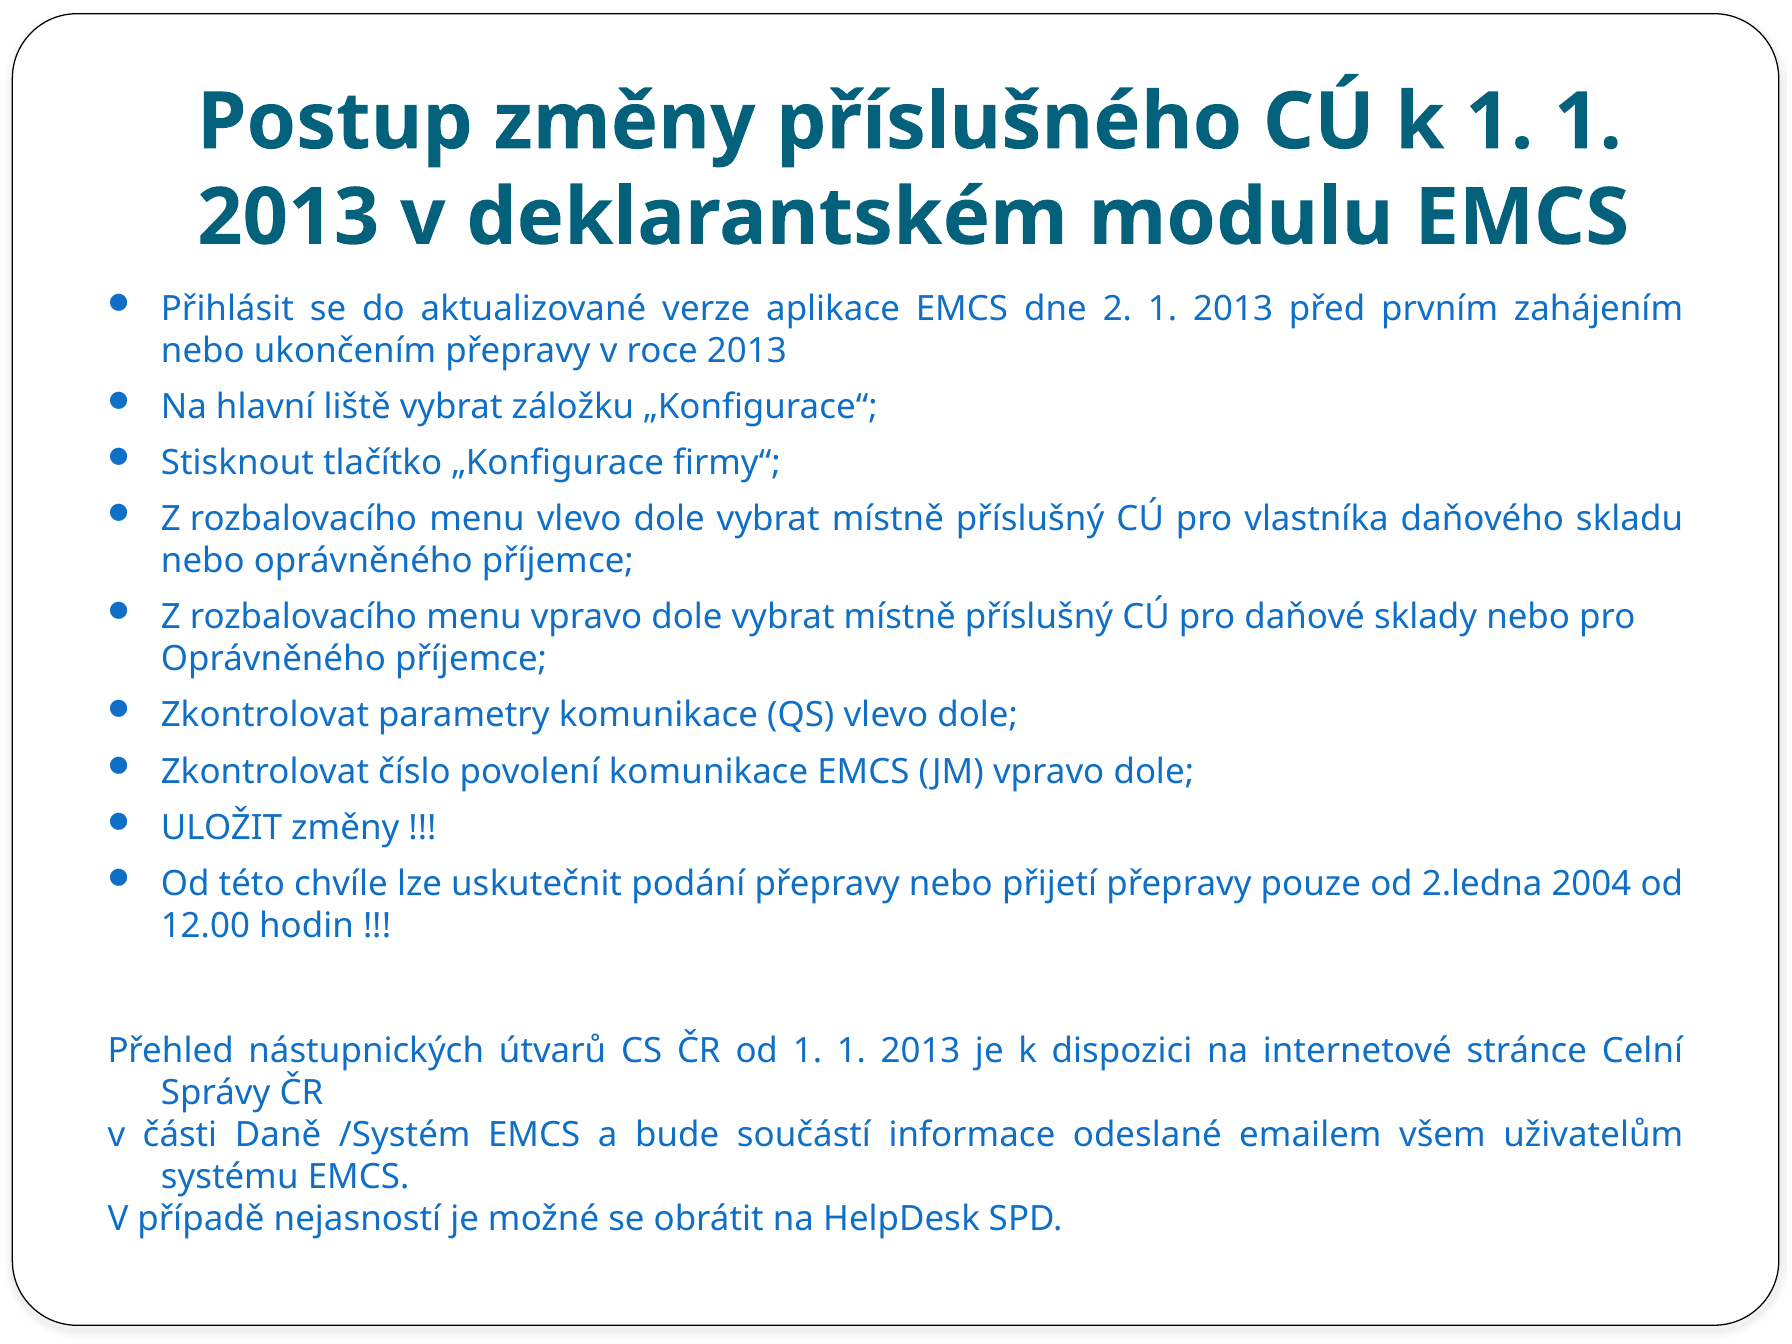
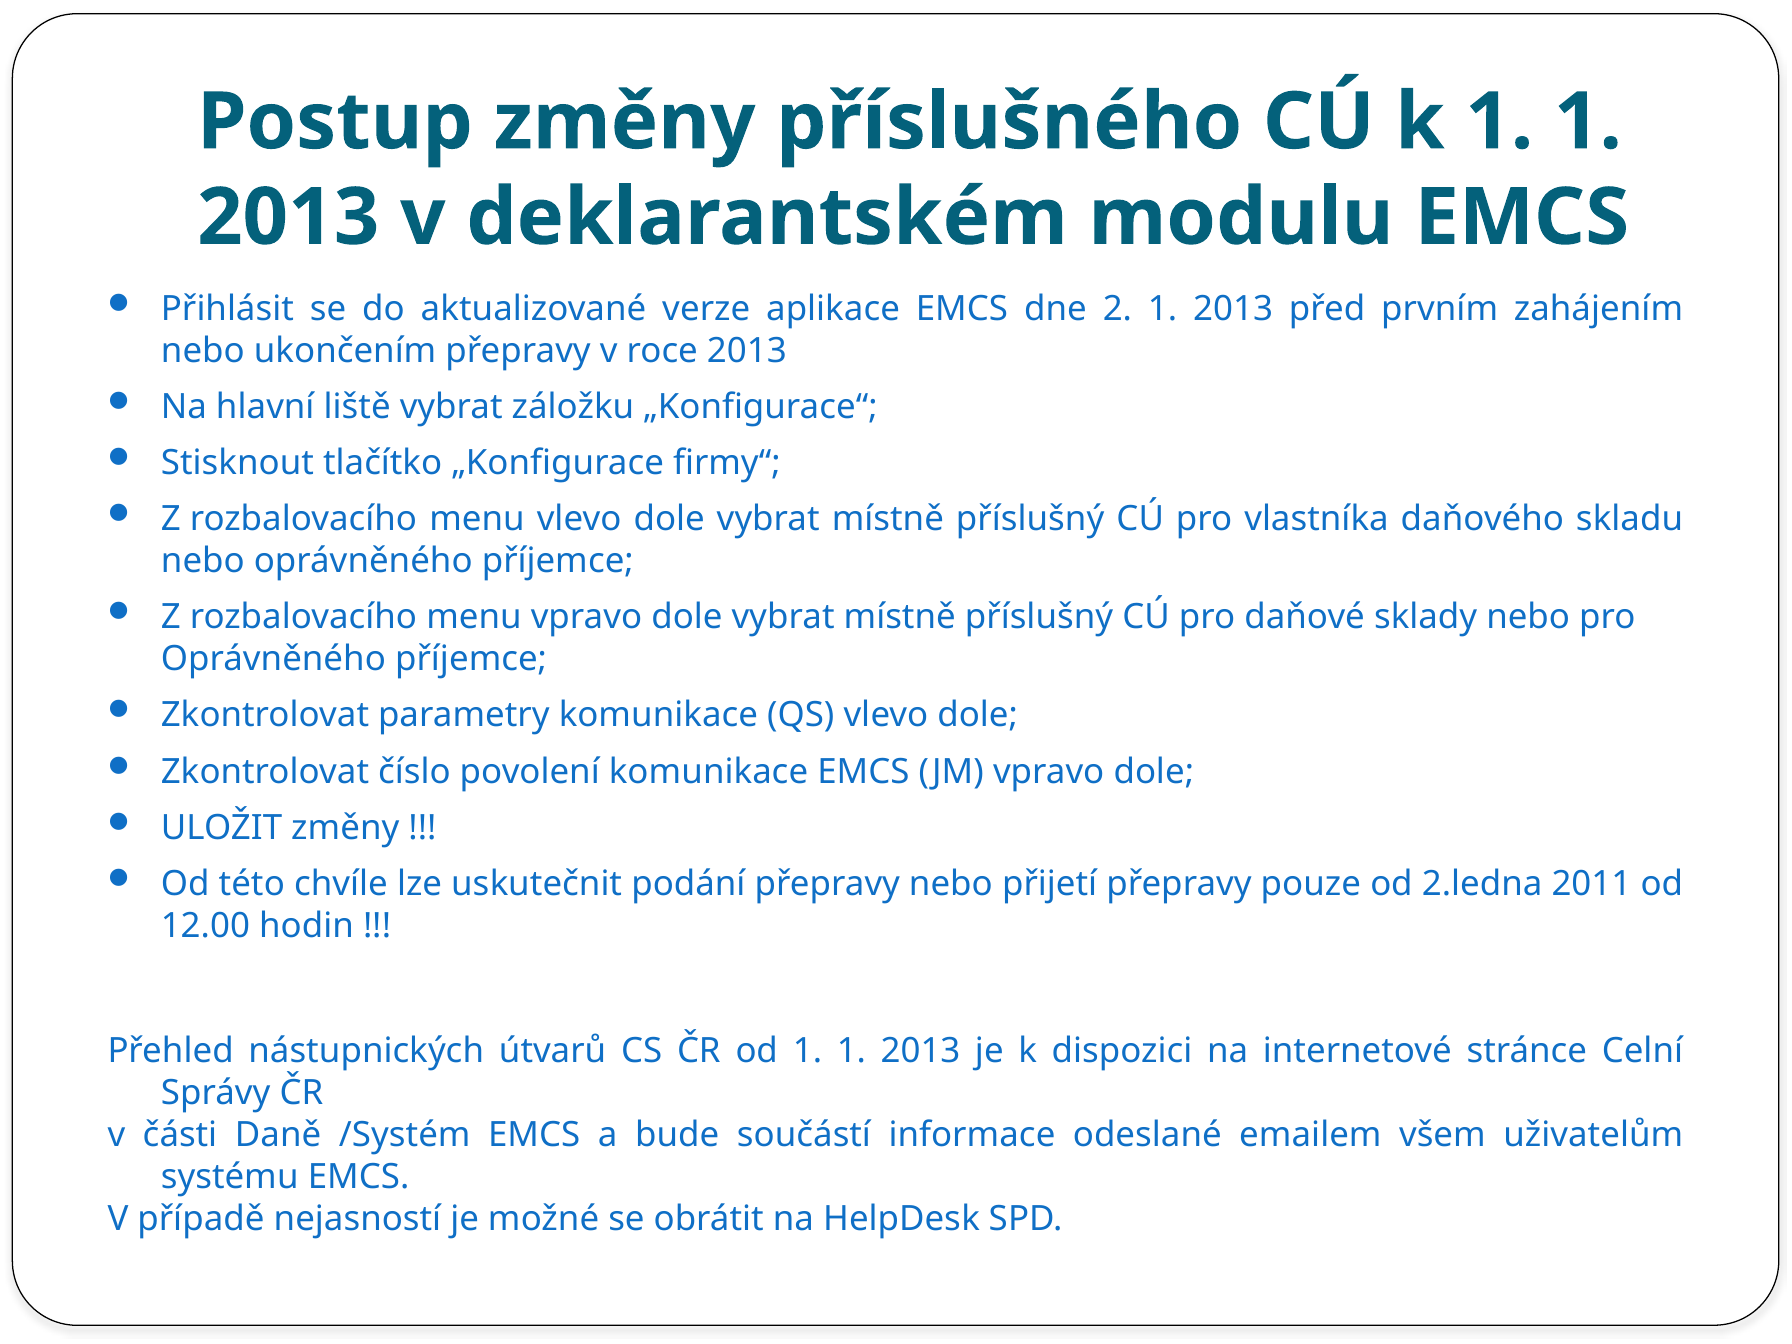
2004: 2004 -> 2011 (1591, 884)
